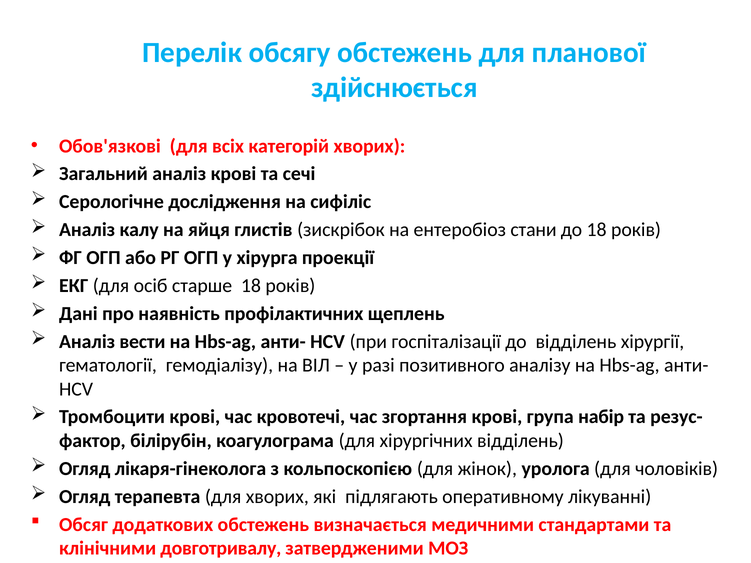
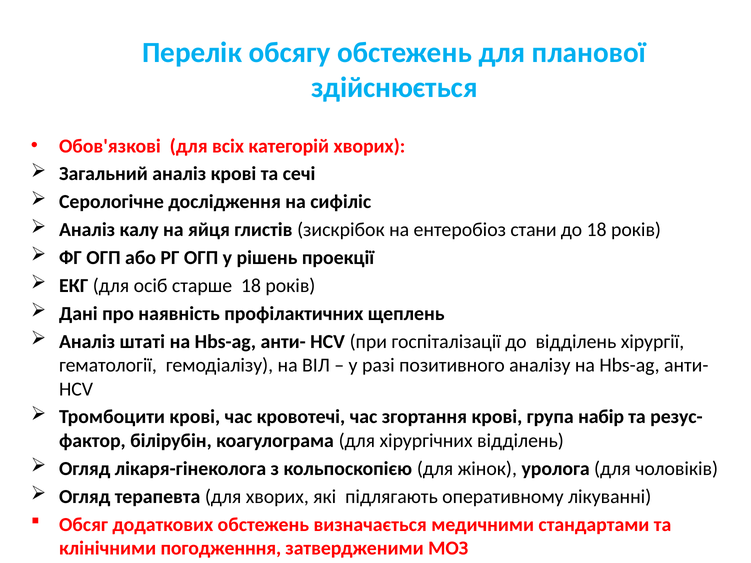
хірурга: хірурга -> рішень (267, 258)
вести: вести -> штаті (142, 342)
довготривалу: довготривалу -> погодженння (221, 548)
